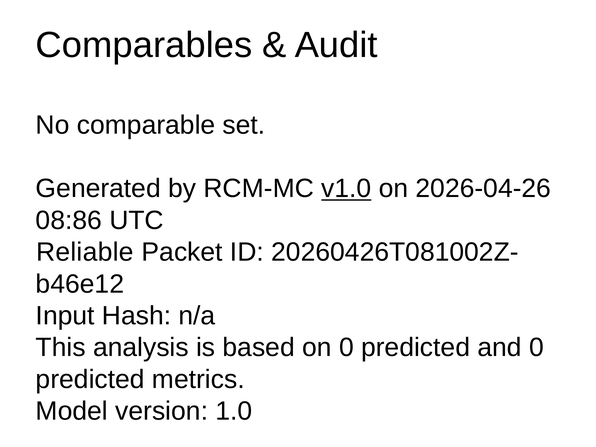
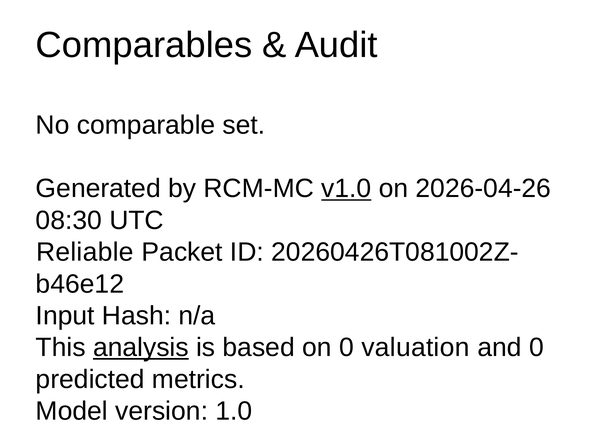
08:86: 08:86 -> 08:30 (69, 220)
analysis underline: none -> present (141, 348)
on 0 predicted: predicted -> valuation (415, 348)
